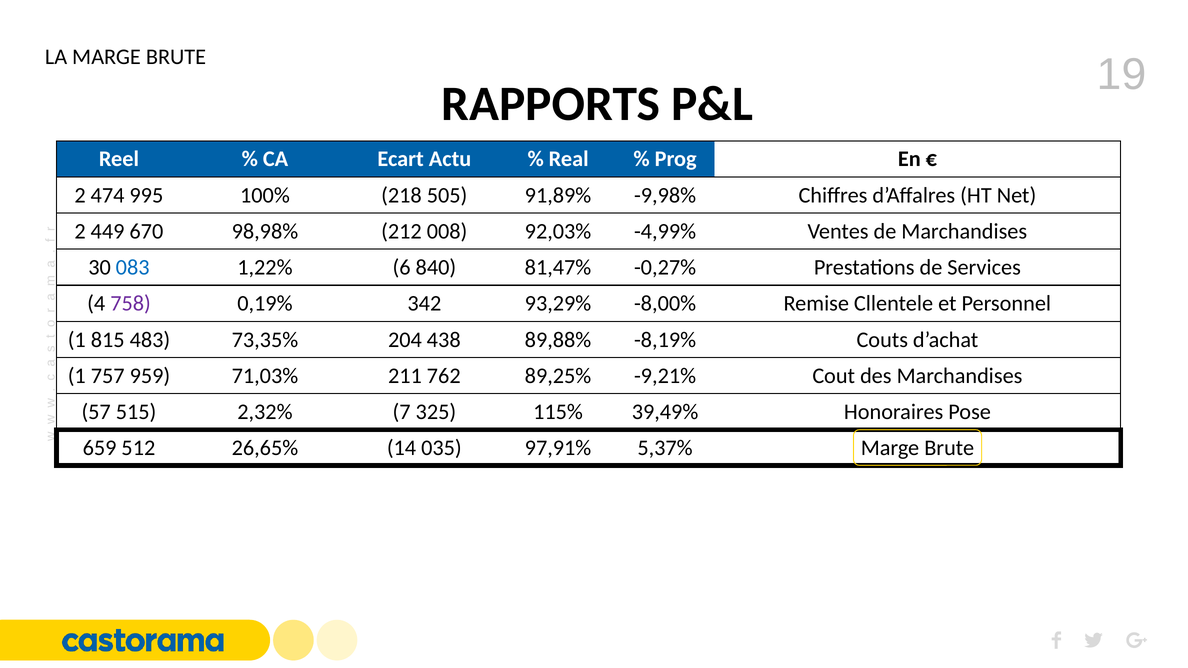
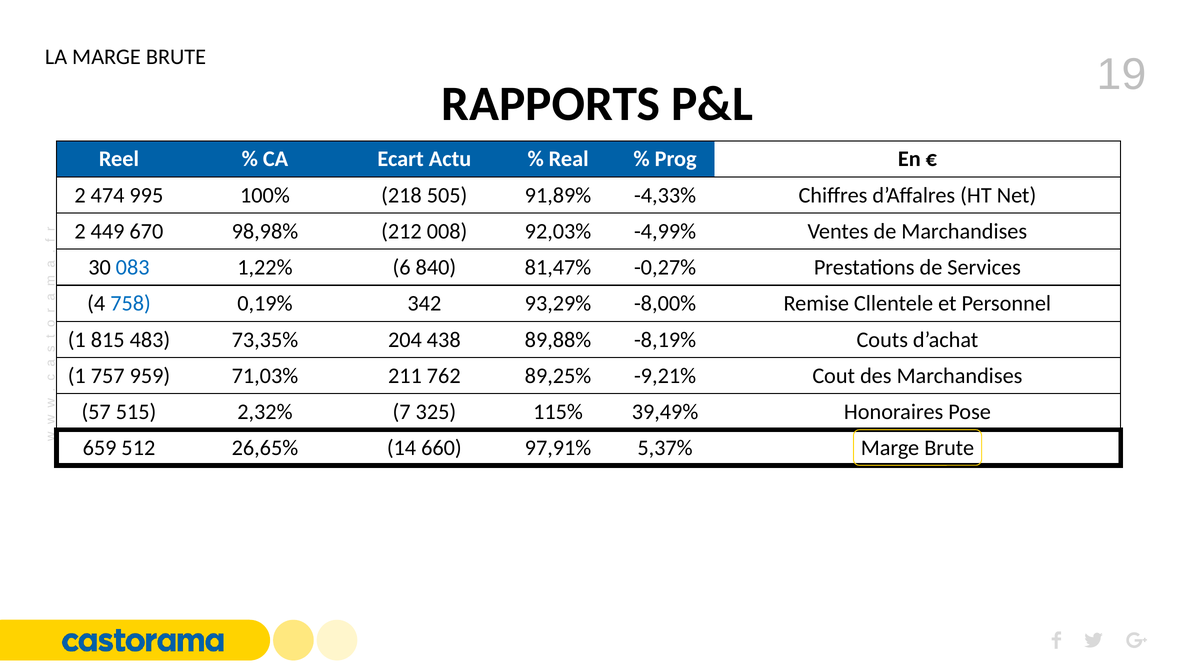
-9,98%: -9,98% -> -4,33% (665, 195)
758 colour: purple -> blue (131, 304)
035: 035 -> 660 (441, 448)
